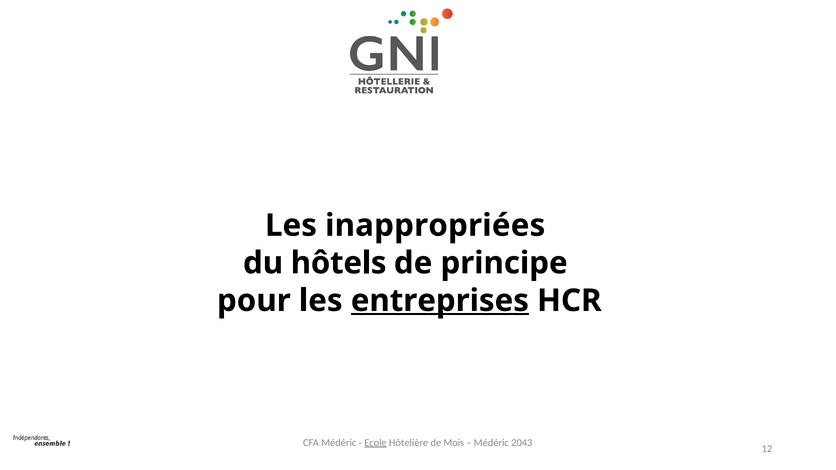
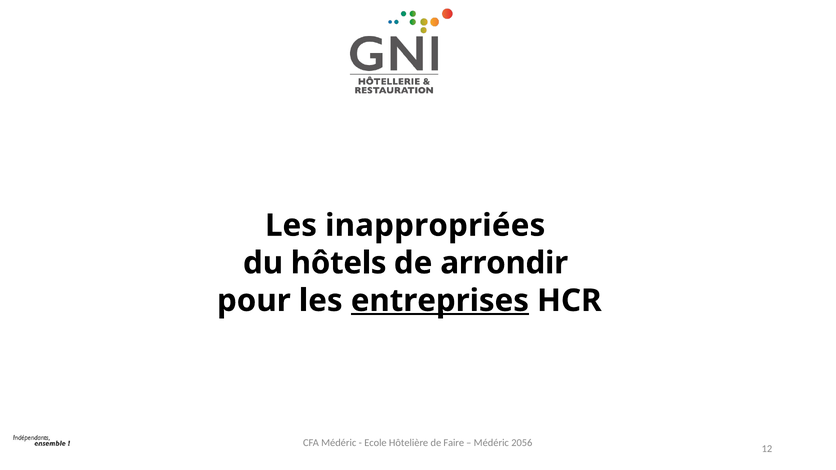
principe: principe -> arrondir (504, 263)
Ecole underline: present -> none (375, 443)
Mois: Mois -> Faire (454, 443)
2043: 2043 -> 2056 (522, 443)
